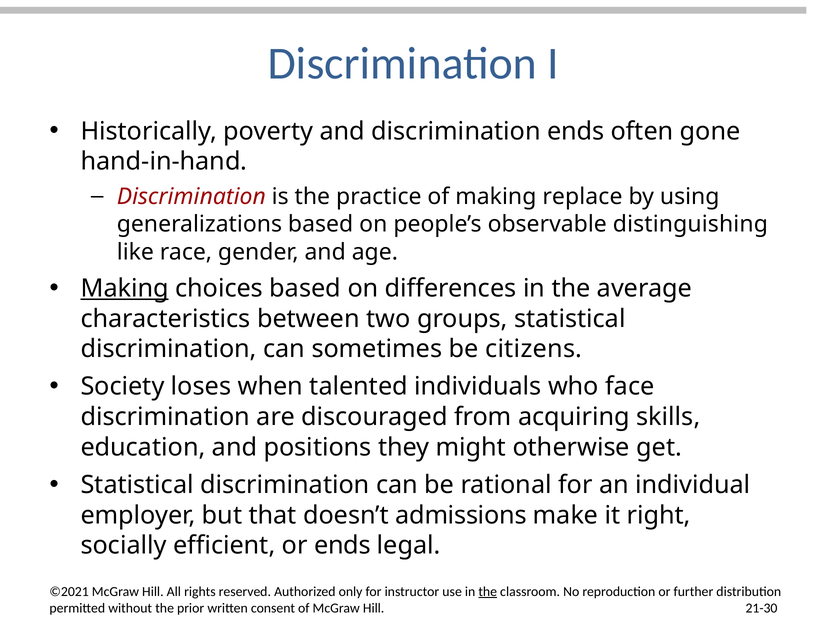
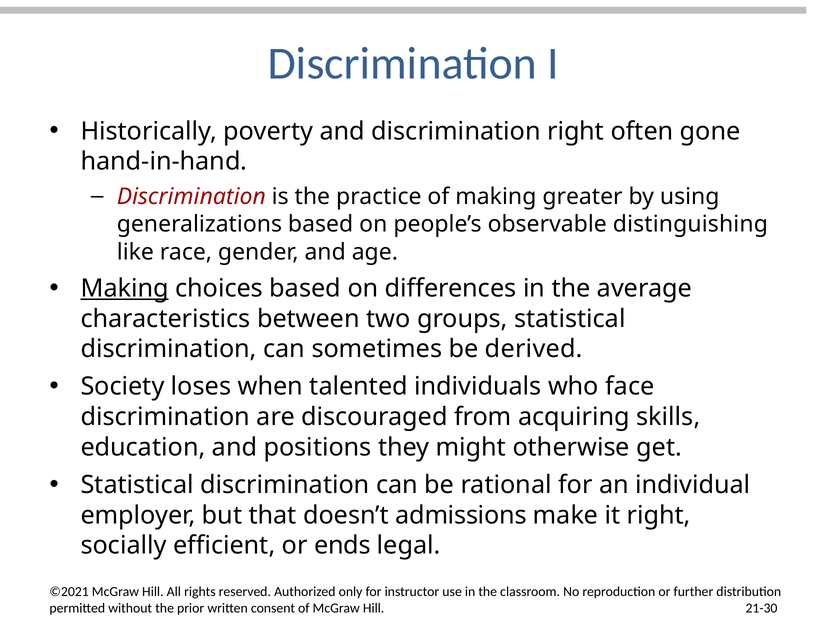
discrimination ends: ends -> right (576, 131)
replace: replace -> greater (582, 197)
citizens: citizens -> derived (534, 349)
the underline: present -> none (488, 592)
